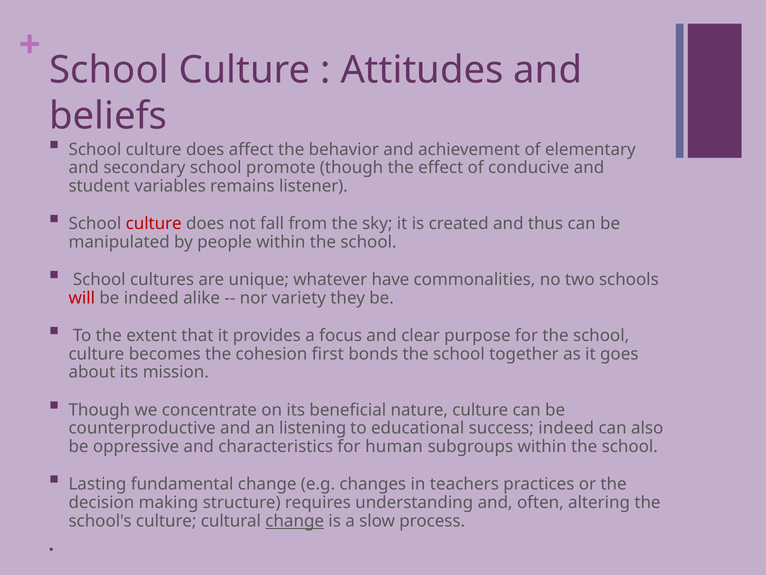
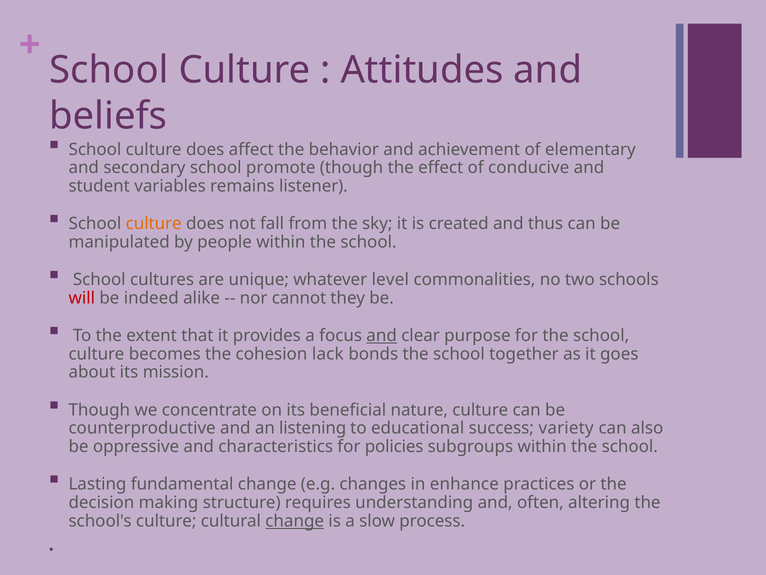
culture colour: red -> orange (154, 224)
have: have -> level (390, 279)
variety: variety -> cannot (299, 298)
and underline: none -> present (382, 335)
first: first -> lack (328, 354)
success indeed: indeed -> variety (566, 428)
human: human -> policies (394, 446)
teachers: teachers -> enhance (464, 484)
